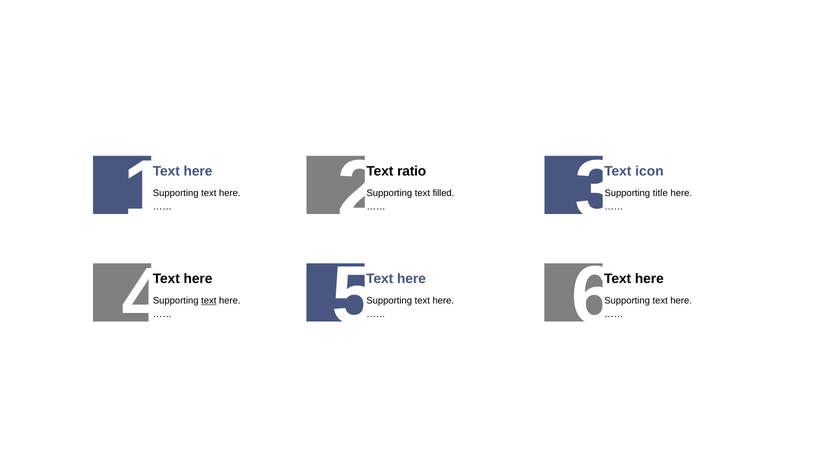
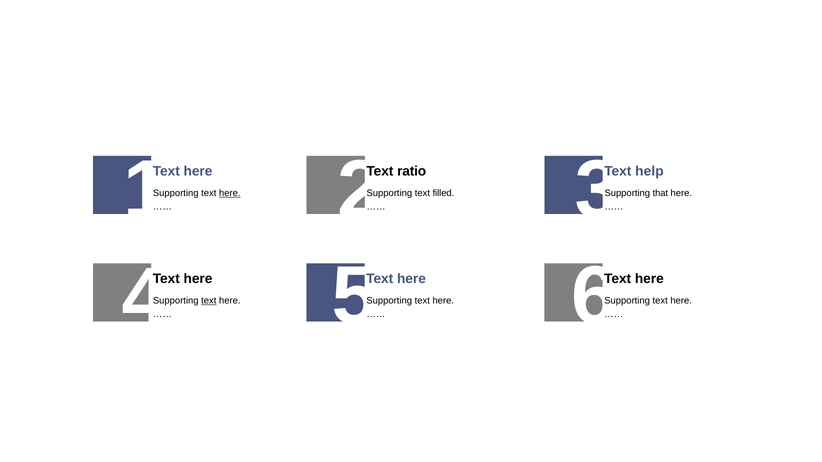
icon: icon -> help (649, 171)
here underline: none -> present (230, 193)
title: title -> that (660, 193)
